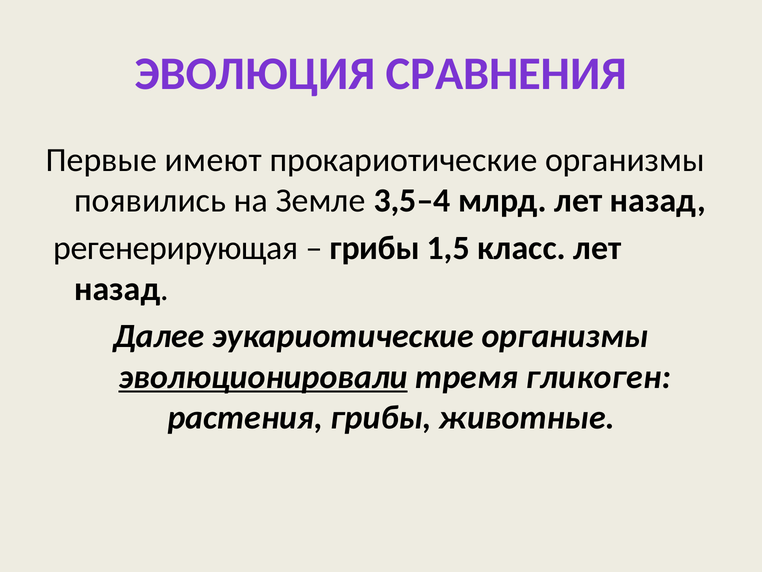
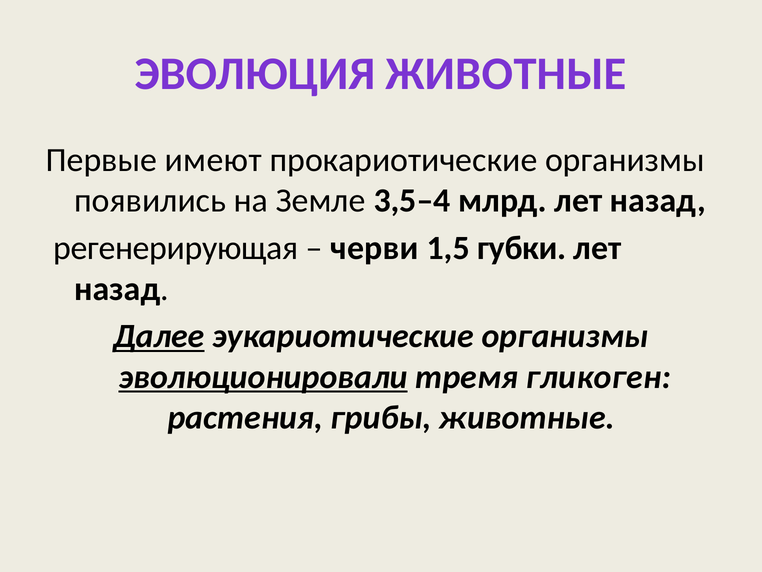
ЭВОЛЮЦИЯ СРАВНЕНИЯ: СРАВНЕНИЯ -> ЖИВОТНЫЕ (506, 74)
грибы: грибы -> черви (374, 248)
класс: класс -> губки (522, 248)
Далее underline: none -> present (159, 336)
